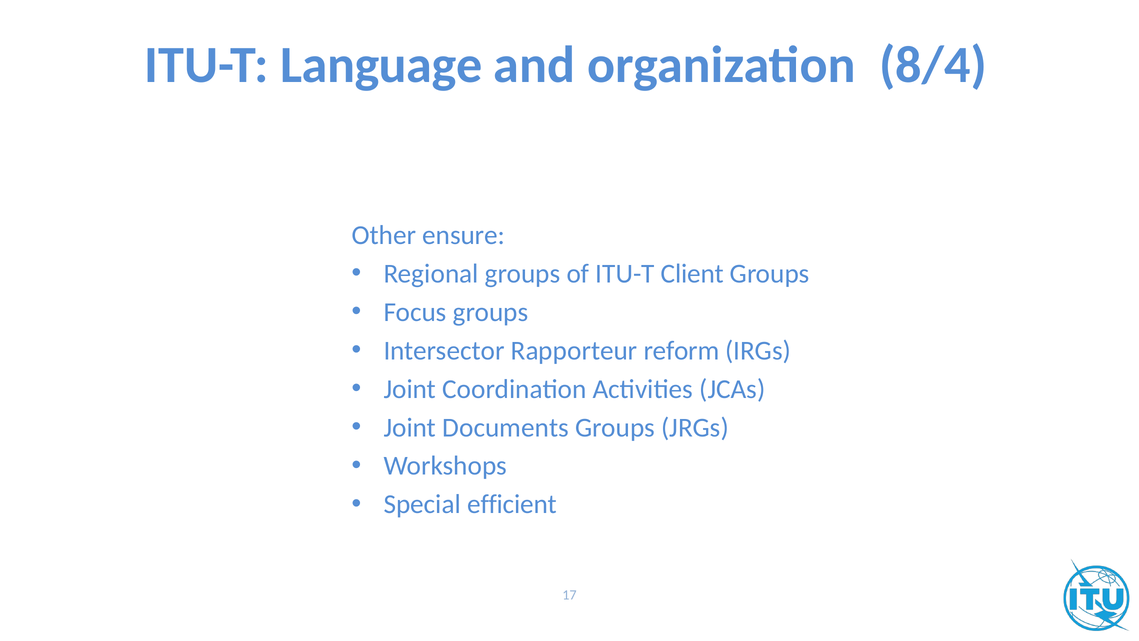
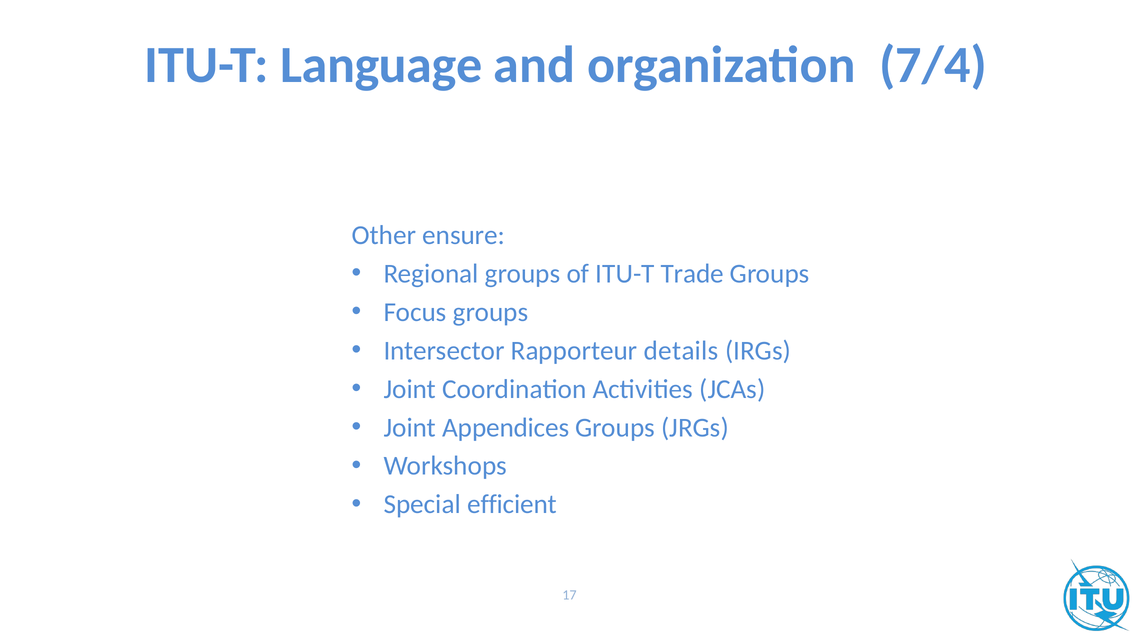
8/4: 8/4 -> 7/4 (933, 65)
Client: Client -> Trade (692, 274)
reform: reform -> details (681, 350)
Documents: Documents -> Appendices (506, 427)
